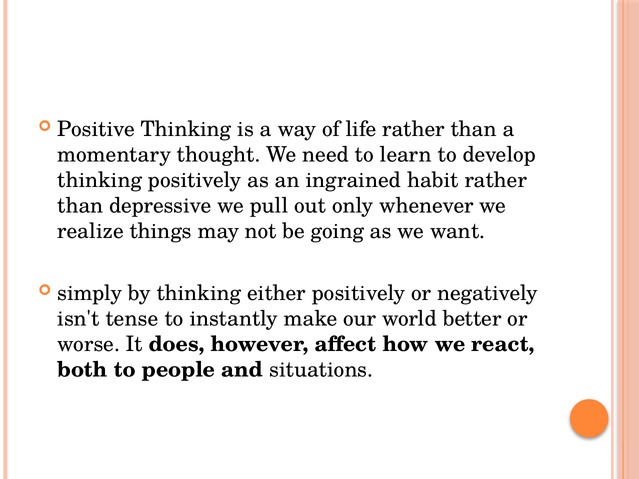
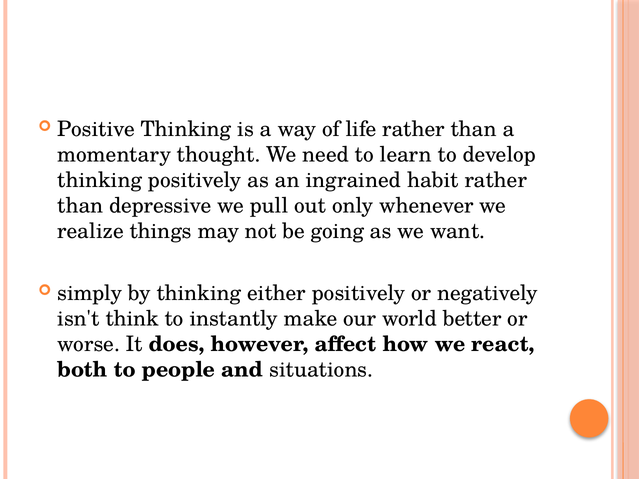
tense: tense -> think (132, 319)
